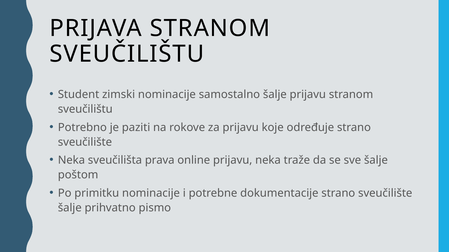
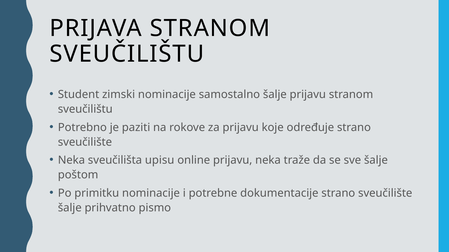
prava: prava -> upisu (160, 161)
